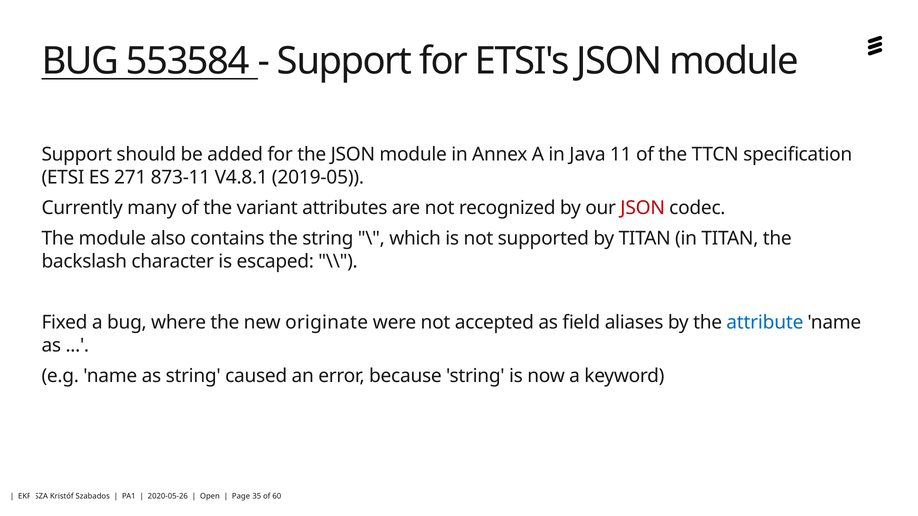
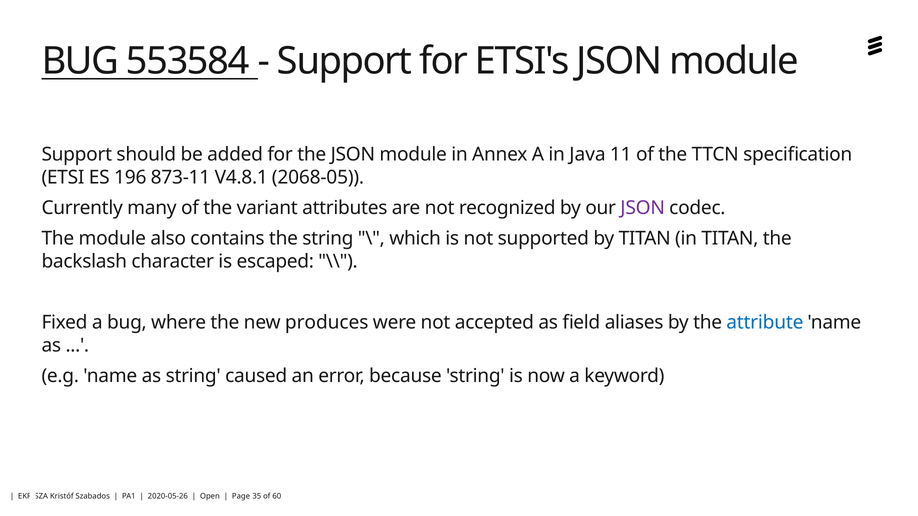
271: 271 -> 196 (130, 177)
2019-05: 2019-05 -> 2068-05 (318, 177)
JSON colour: red -> purple (643, 208)
originate: originate -> produces (327, 323)
